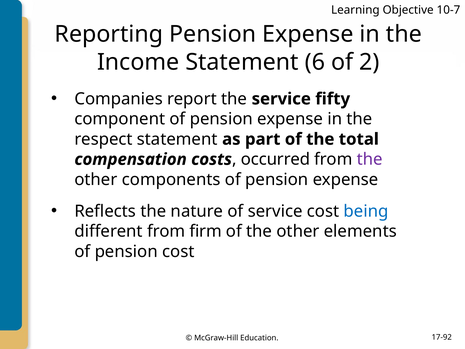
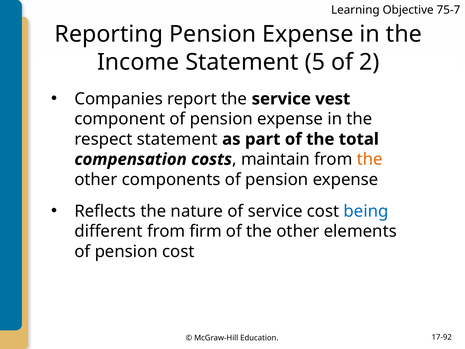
10-7: 10-7 -> 75-7 (448, 10)
6: 6 -> 5 (315, 62)
fifty: fifty -> vest (333, 99)
occurred: occurred -> maintain (276, 159)
the colour: purple -> orange (370, 159)
